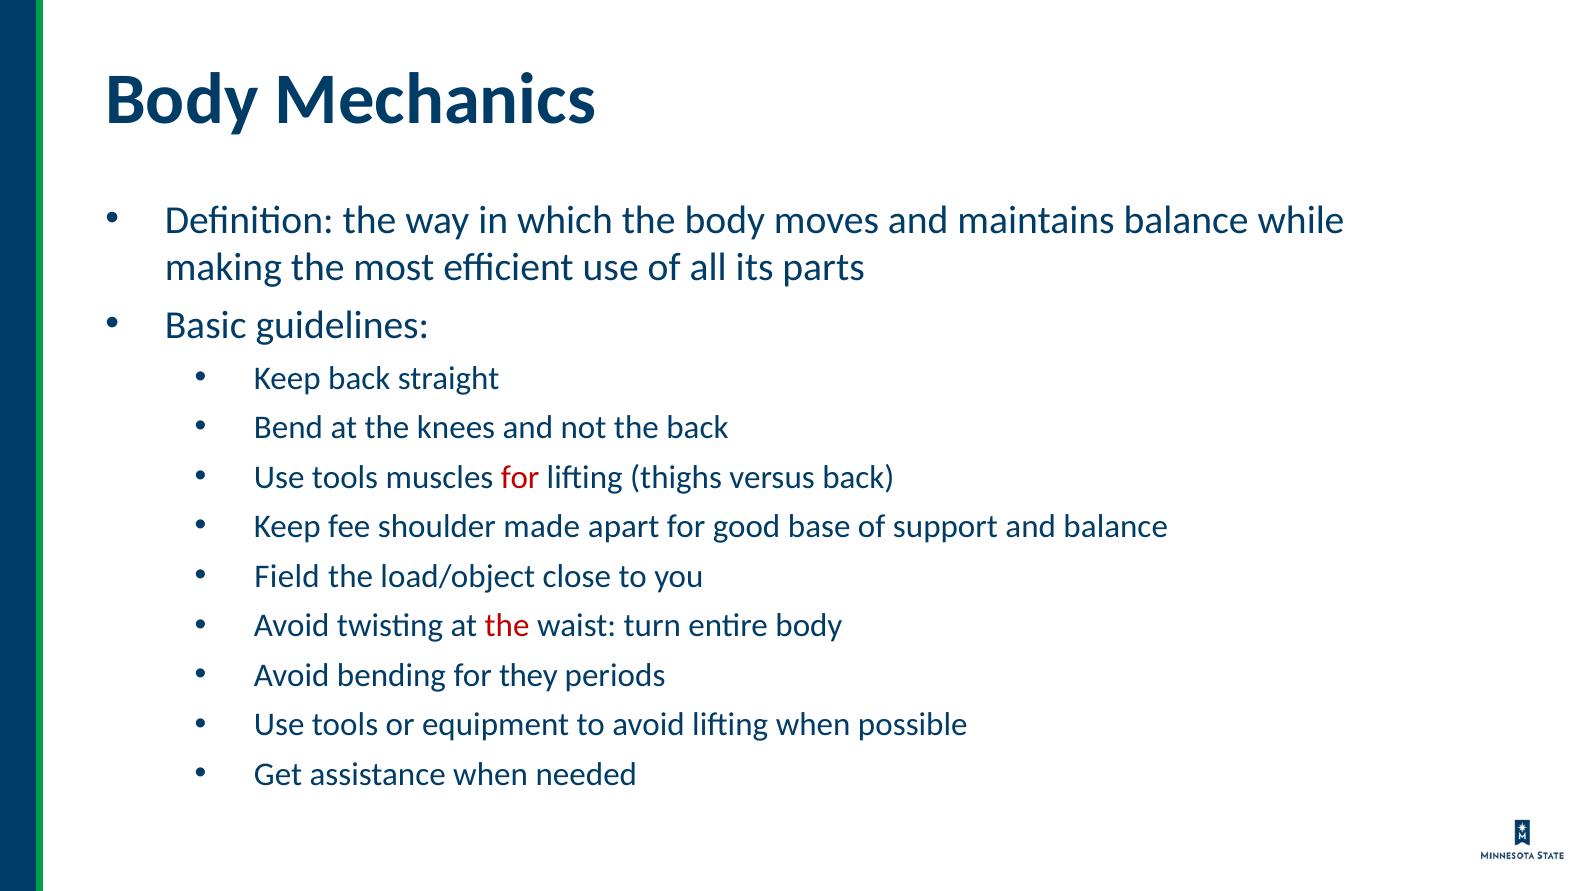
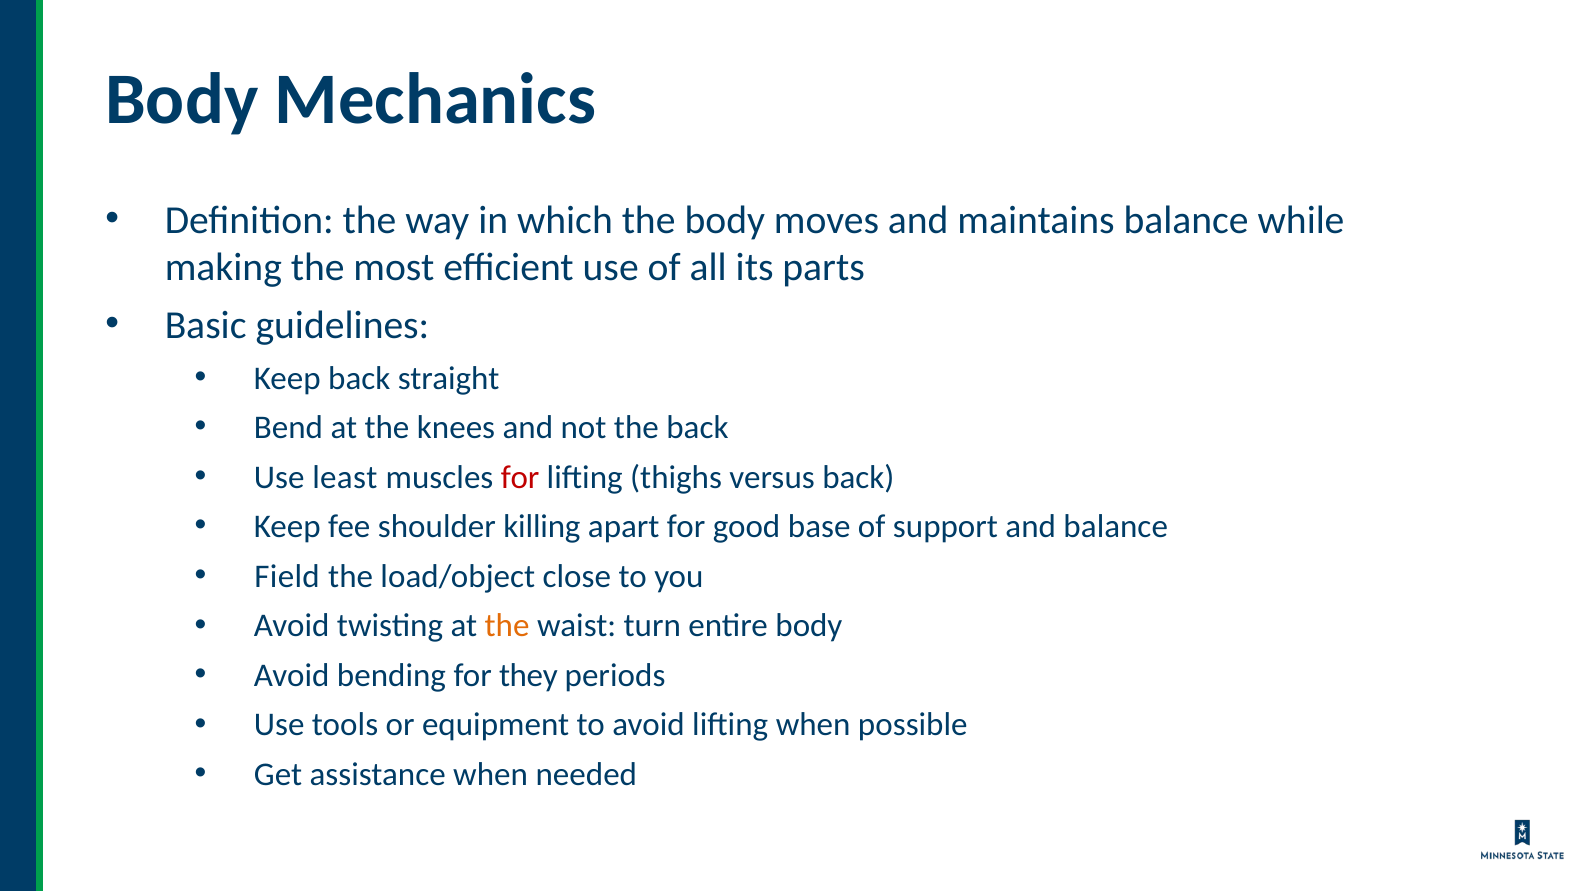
tools: tools -> least (345, 478)
made: made -> killing (542, 527)
the colour: red -> orange (507, 626)
